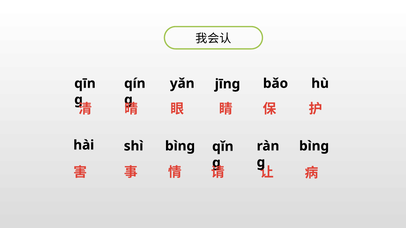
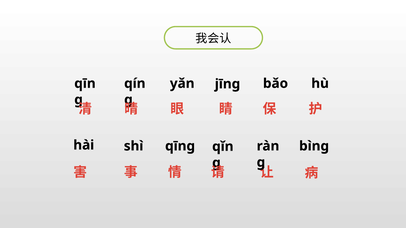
bìng: bìng -> qīng (180, 146)
